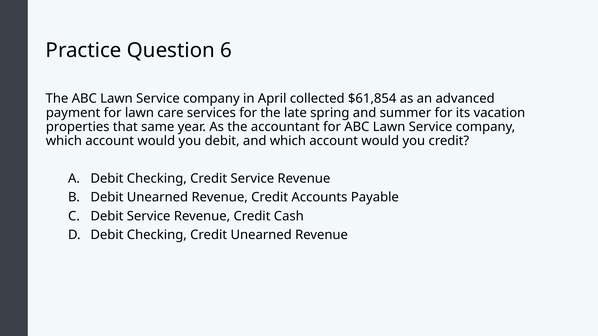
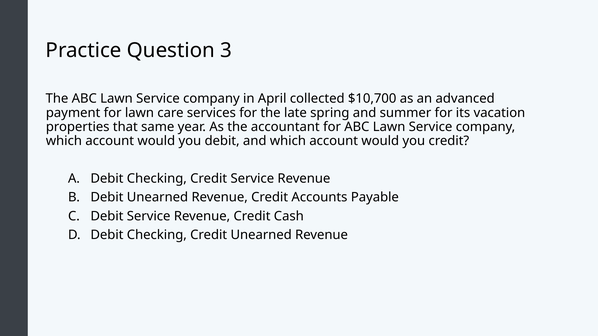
6: 6 -> 3 (226, 50)
$61,854: $61,854 -> $10,700 (372, 99)
